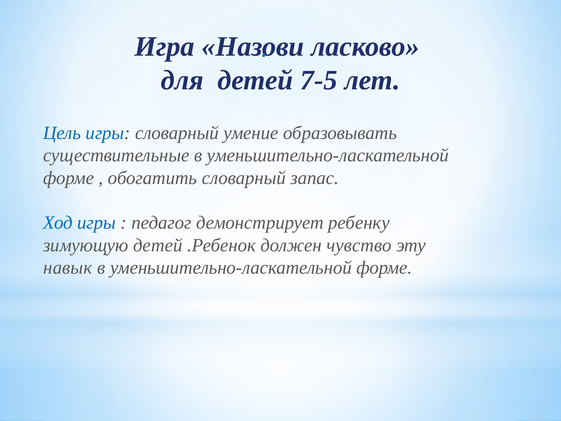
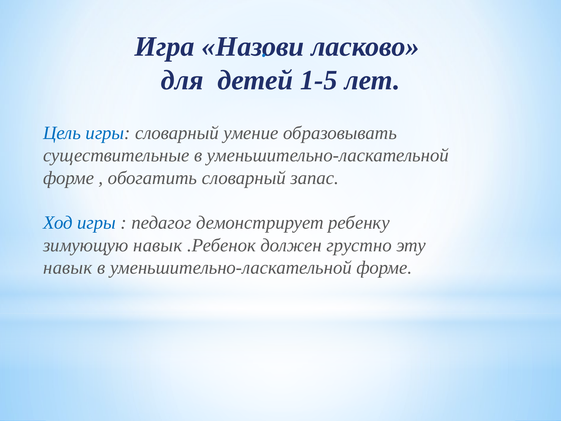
7-5: 7-5 -> 1-5 (319, 80)
зимующую детей: детей -> навык (158, 245)
чувство: чувство -> грустно (359, 245)
